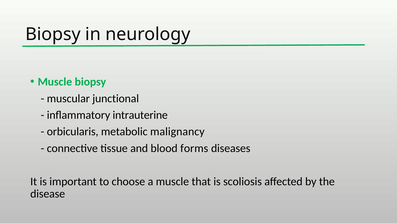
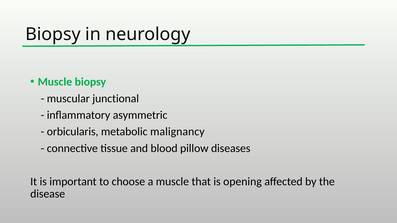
intrauterine: intrauterine -> asymmetric (140, 115)
forms: forms -> pillow (194, 148)
scoliosis: scoliosis -> opening (242, 182)
